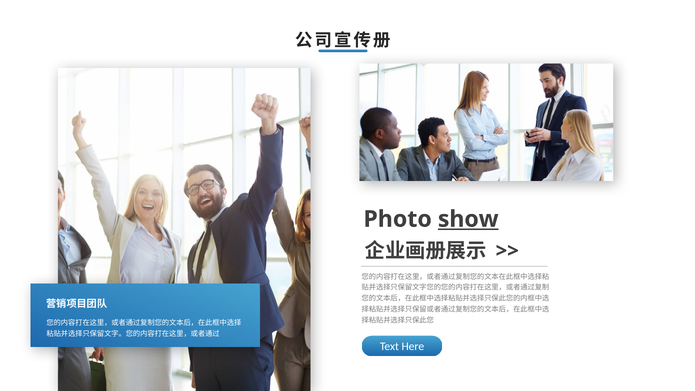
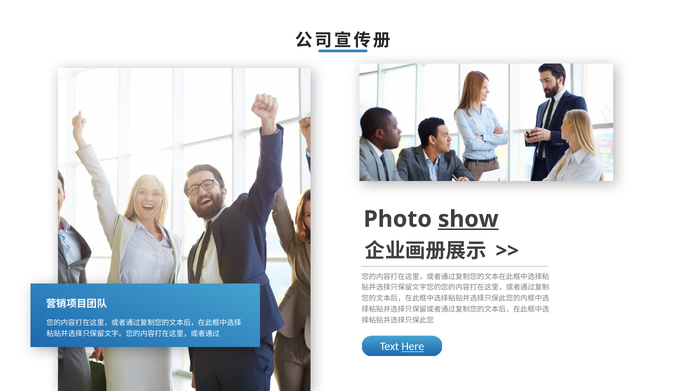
Here underline: none -> present (413, 347)
